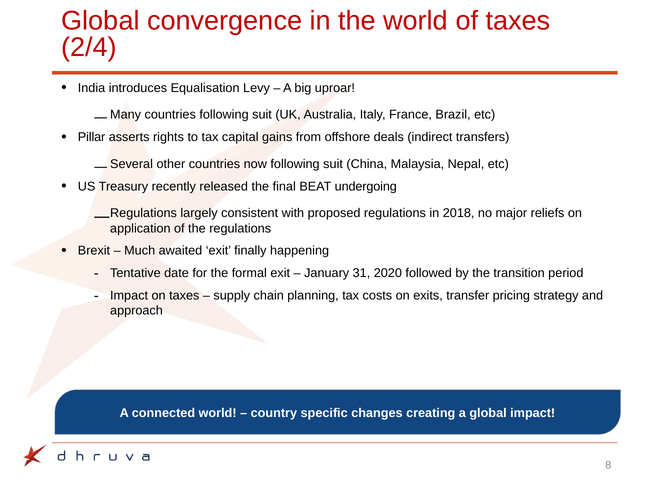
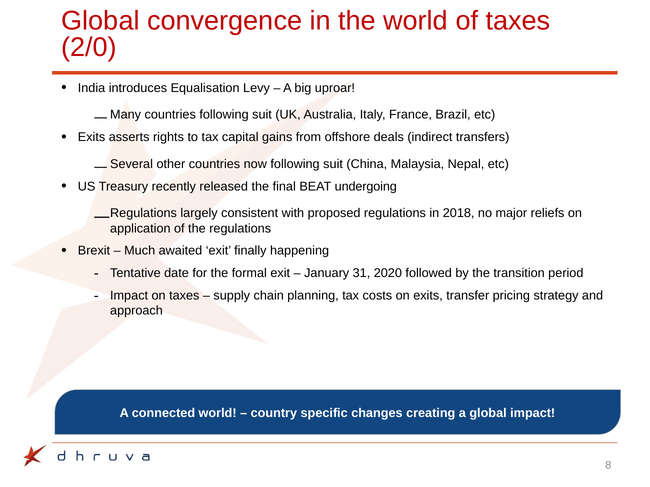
2/4: 2/4 -> 2/0 (89, 47)
Pillar: Pillar -> Exits (92, 137)
